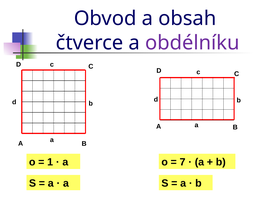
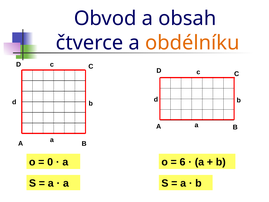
obdélníku colour: purple -> orange (192, 43)
1: 1 -> 0 (50, 162)
7: 7 -> 6 (183, 162)
